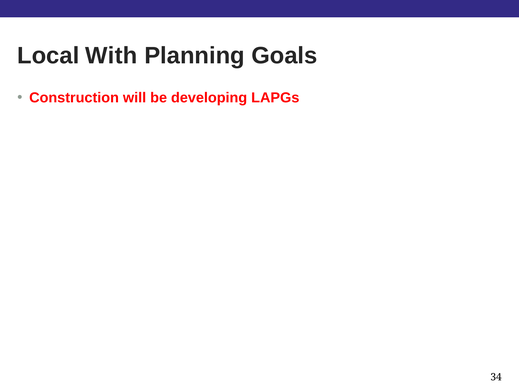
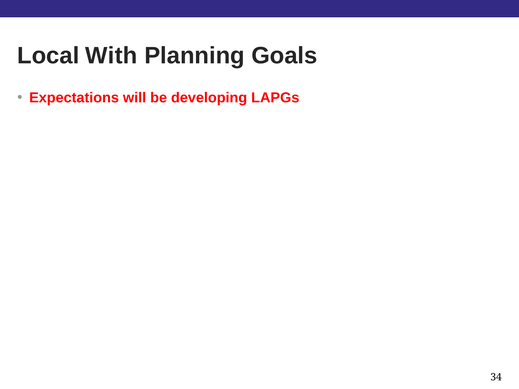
Construction: Construction -> Expectations (74, 98)
